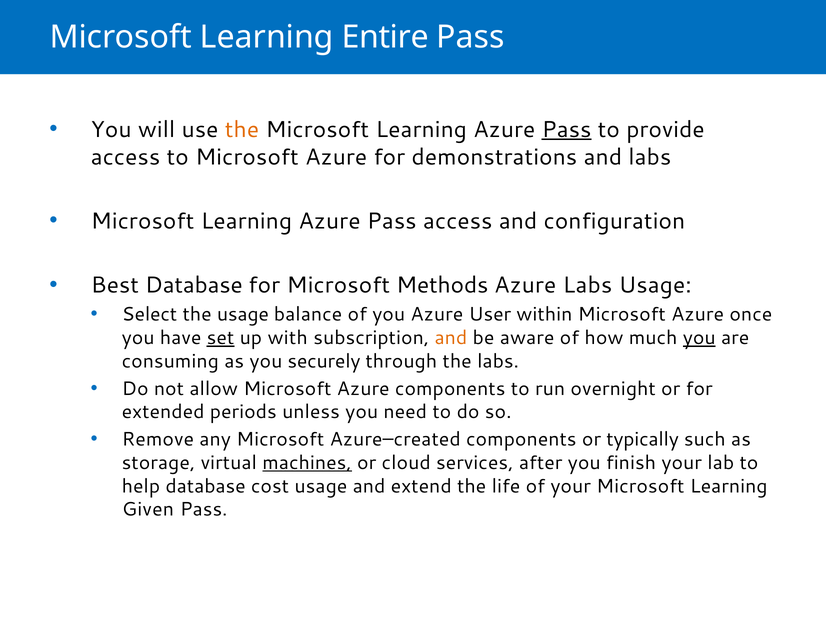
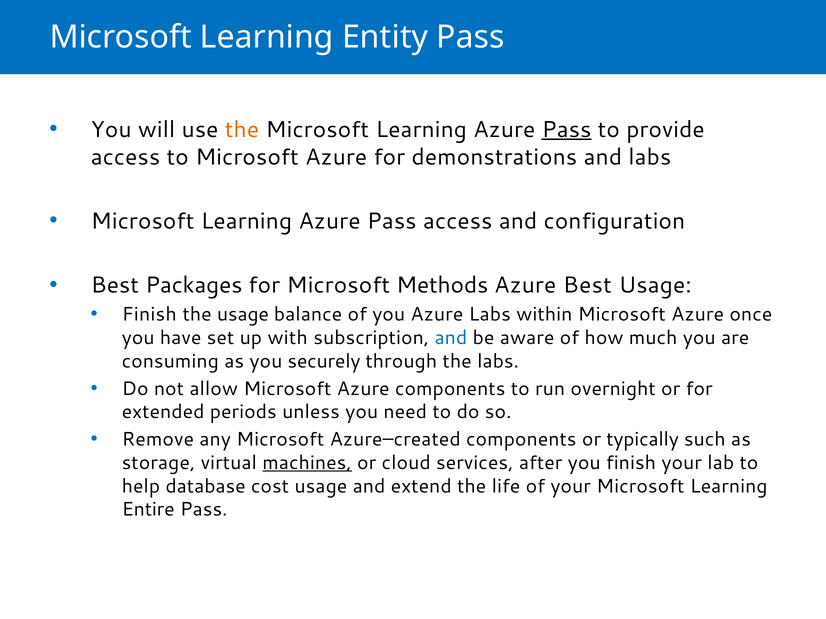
Entire: Entire -> Entity (385, 37)
Best Database: Database -> Packages (194, 286)
Azure Labs: Labs -> Best (587, 286)
Select: Select -> Finish (149, 315)
Azure User: User -> Labs (490, 315)
set underline: present -> none (221, 338)
and colour: orange -> blue (451, 338)
you underline: present -> none (699, 338)
Given: Given -> Entire (148, 510)
